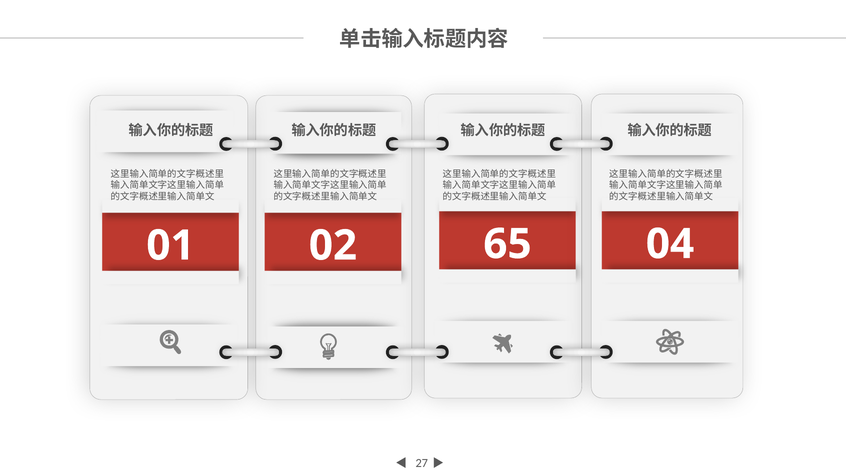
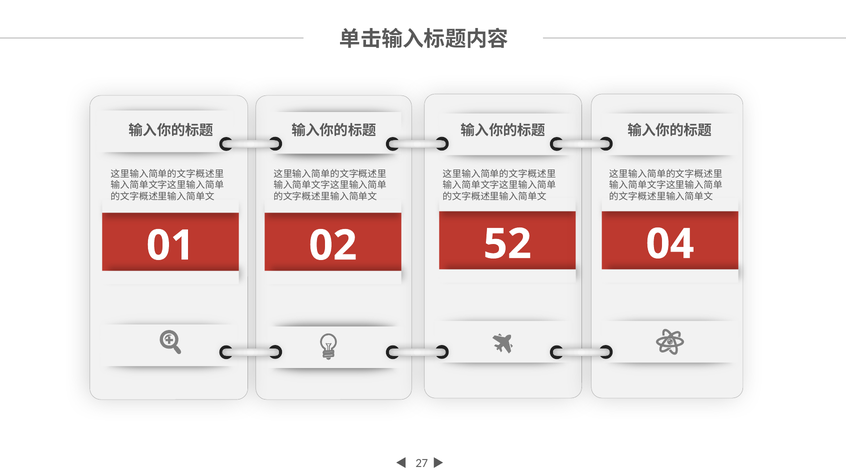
65: 65 -> 52 (507, 244)
